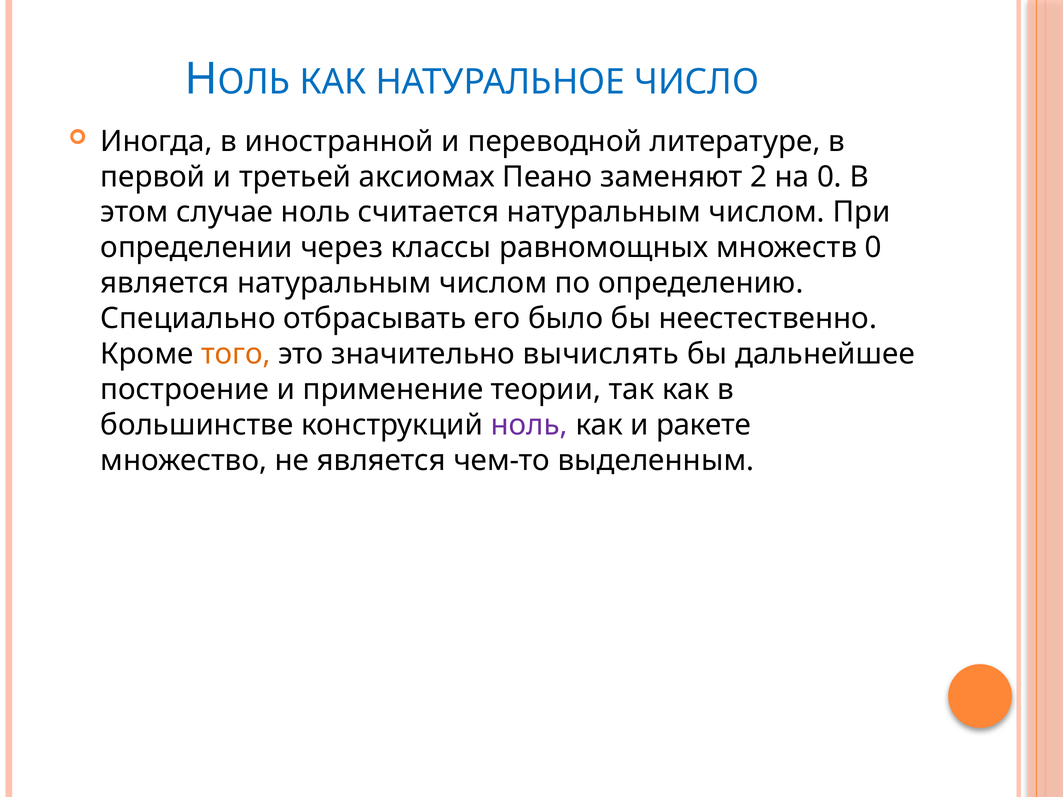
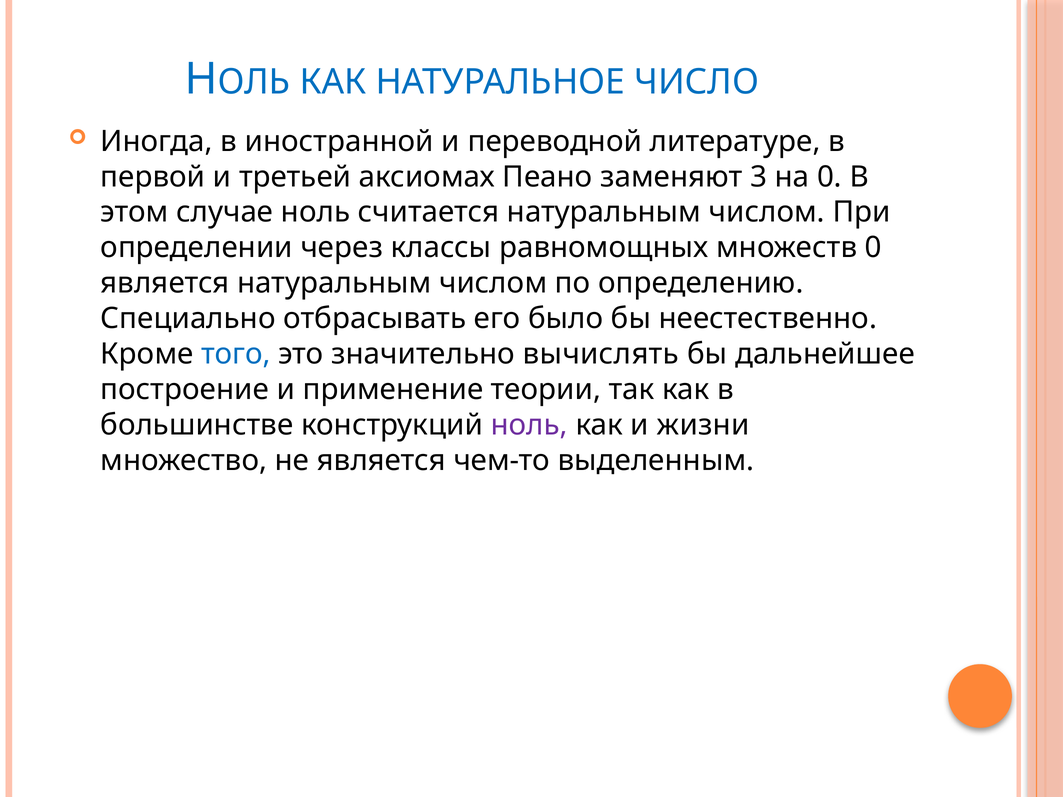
2: 2 -> 3 (759, 177)
того colour: orange -> blue (236, 354)
ракете: ракете -> жизни (703, 425)
